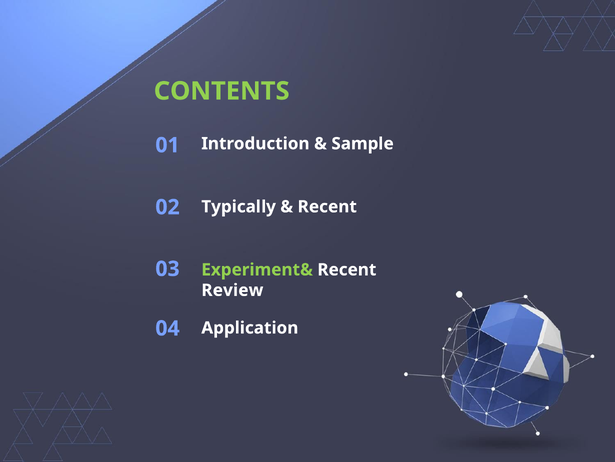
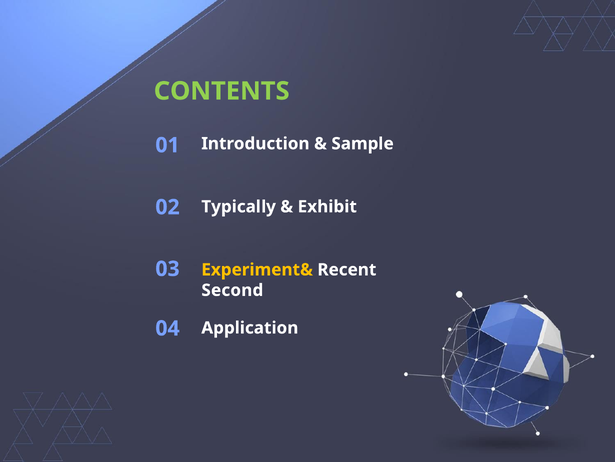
Recent: Recent -> Exhibit (327, 206)
Experiment& colour: light green -> yellow (257, 269)
Review: Review -> Second (232, 290)
